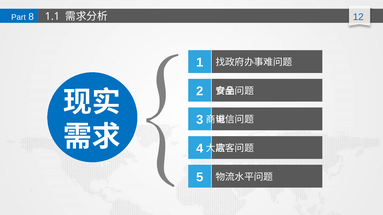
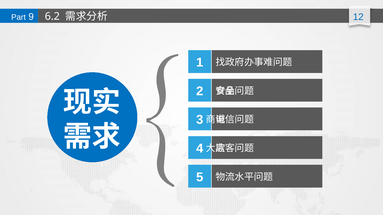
1.1: 1.1 -> 6.2 (52, 16)
8: 8 -> 9 (31, 17)
